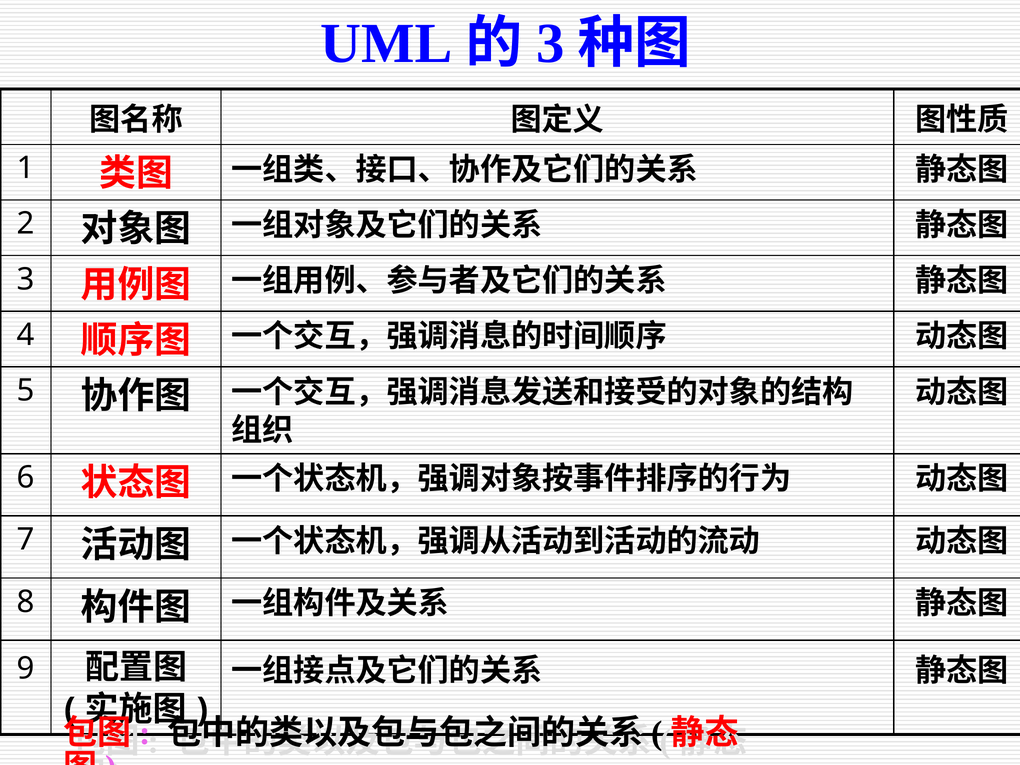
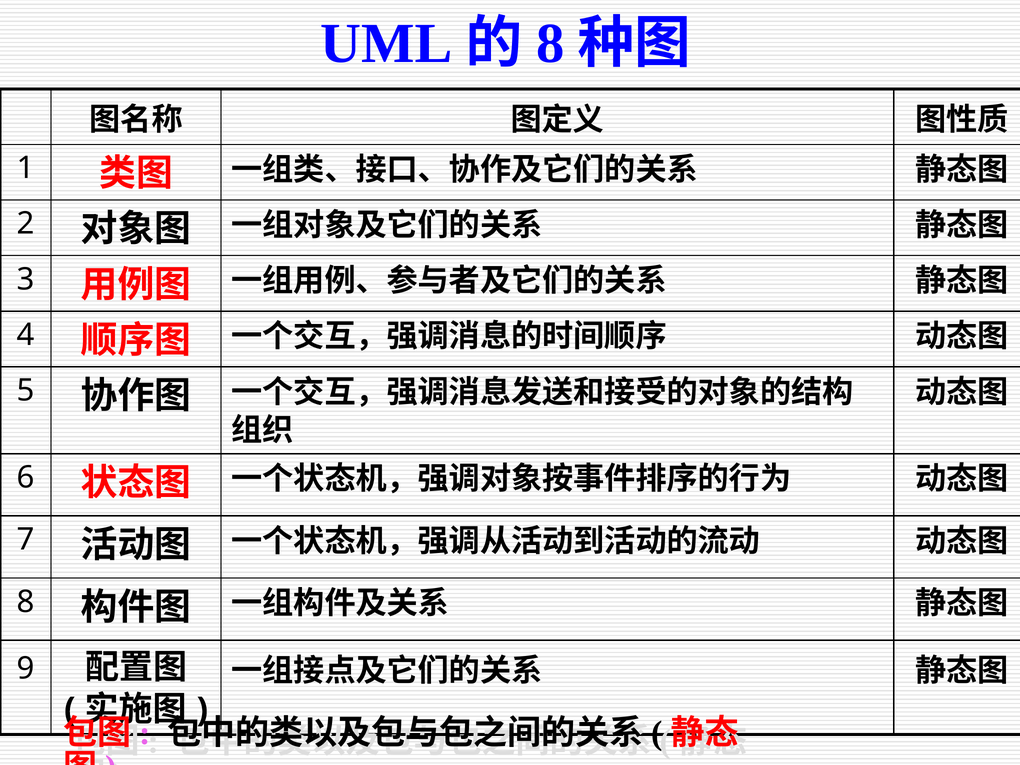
3: 3 -> 8 (550, 44)
